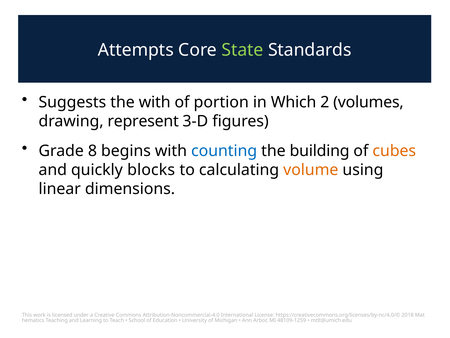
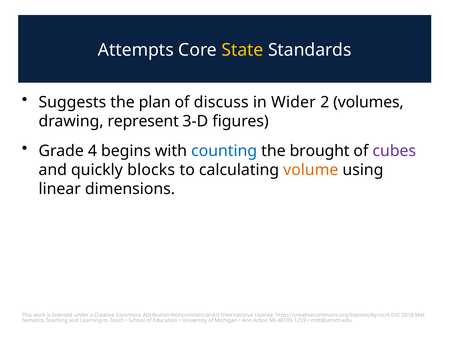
State colour: light green -> yellow (242, 50)
the with: with -> plan (155, 102)
portion: portion -> discuss (221, 102)
Which: Which -> Wider (293, 102)
8: 8 -> 4 (92, 151)
building: building -> brought (320, 151)
cubes colour: orange -> purple (394, 151)
